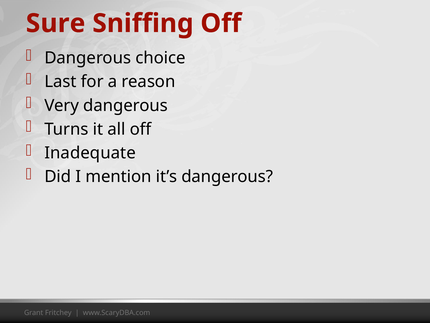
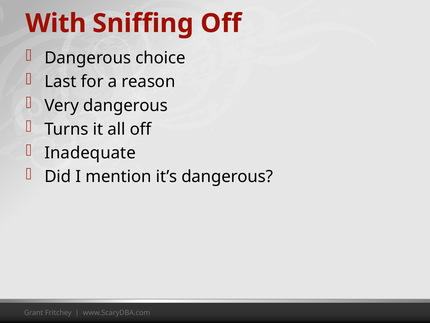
Sure: Sure -> With (56, 23)
